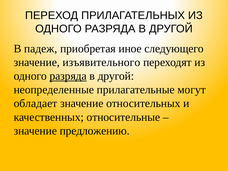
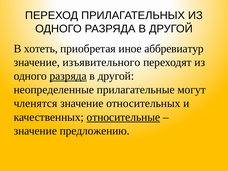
падеж: падеж -> хотеть (41, 49)
следующего: следующего -> аббревиатур (174, 49)
обладает: обладает -> членятся (35, 103)
относительные underline: none -> present (123, 117)
